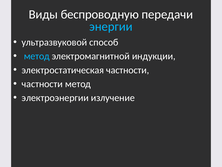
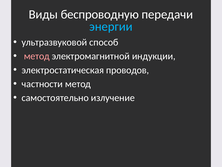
метод colour: light blue -> pink (37, 56)
электростатическая частности: частности -> проводов (128, 70)
электроэнергии: электроэнергии -> самостоятельно (55, 98)
